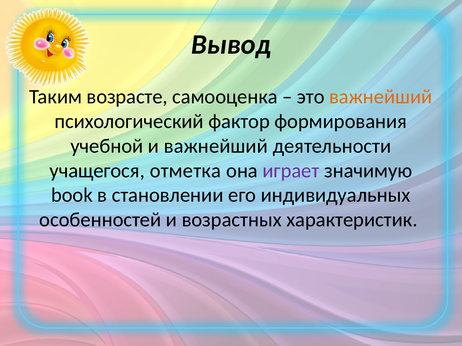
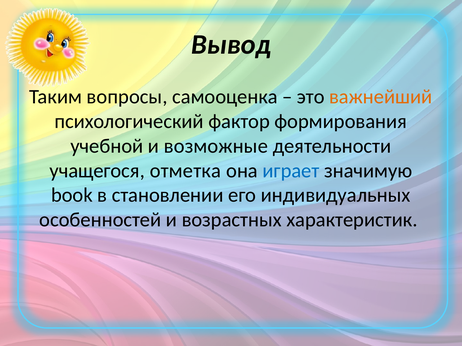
возрасте: возрасте -> вопросы (127, 97)
и важнейший: важнейший -> возможные (216, 146)
играет colour: purple -> blue (291, 171)
